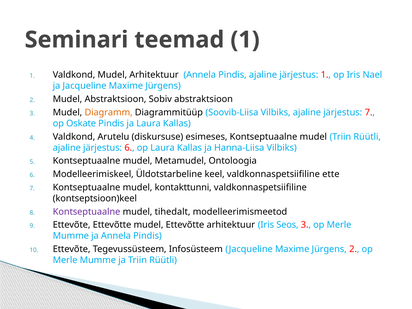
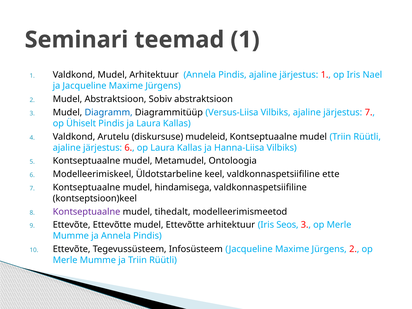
Diagramm colour: orange -> blue (109, 112)
Soovib-Liisa: Soovib-Liisa -> Versus-Liisa (232, 112)
Oskate: Oskate -> Ühiselt (81, 123)
esimeses: esimeses -> mudeleid (207, 137)
kontakttunni: kontakttunni -> hindamisega (183, 187)
